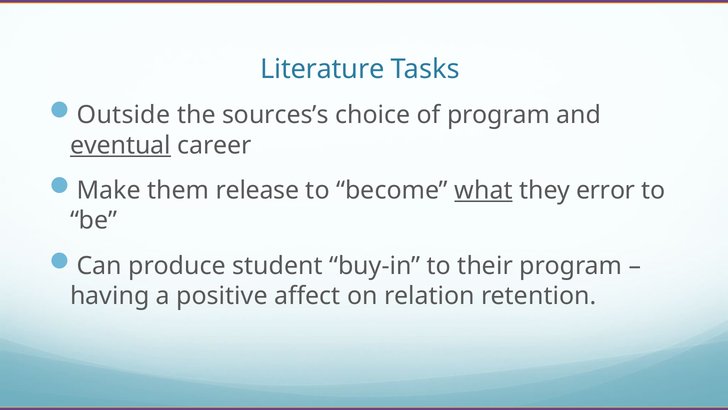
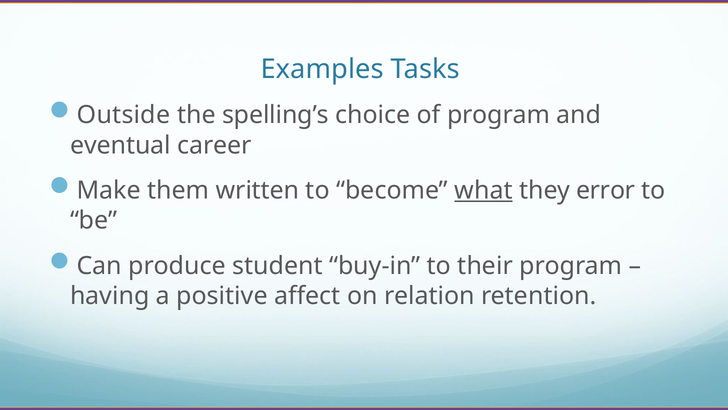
Literature: Literature -> Examples (322, 69)
sources’s: sources’s -> spelling’s (275, 115)
eventual underline: present -> none (120, 145)
release: release -> written (257, 190)
